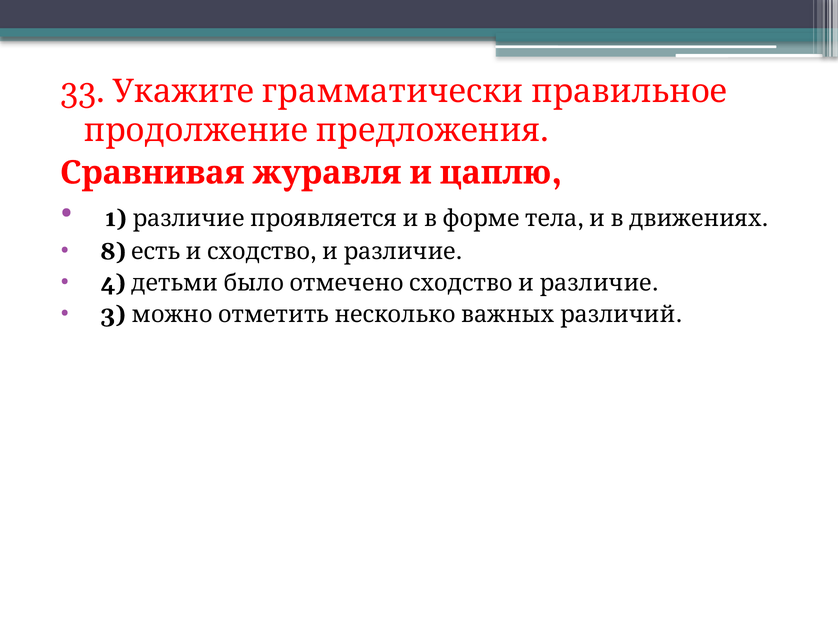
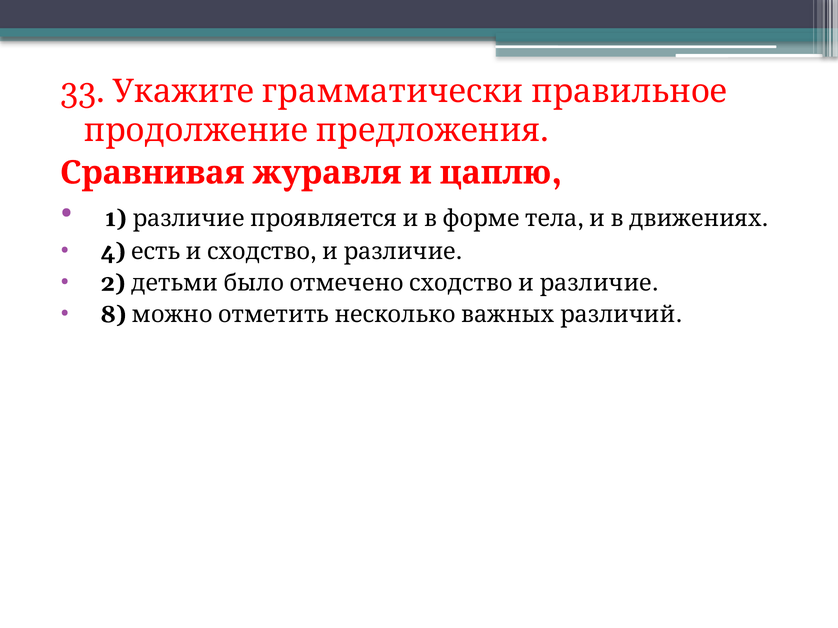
8: 8 -> 4 (113, 252)
4: 4 -> 2 (113, 283)
3: 3 -> 8 (113, 315)
